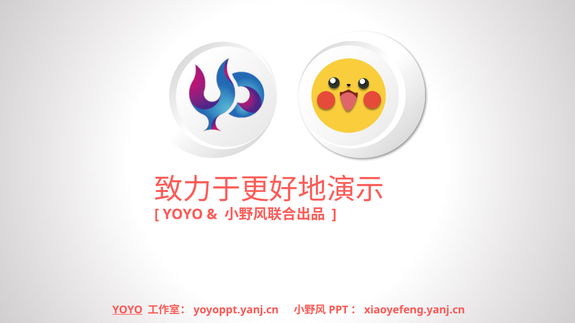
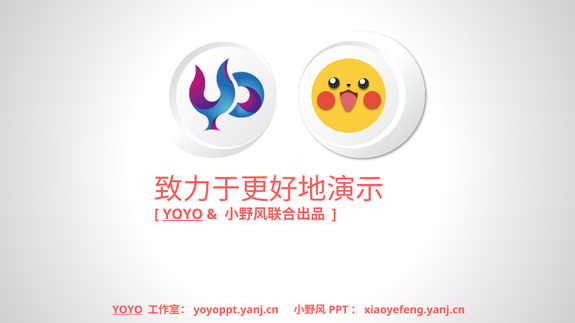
YOYO underline: none -> present (183, 215)
